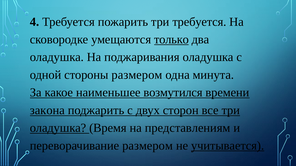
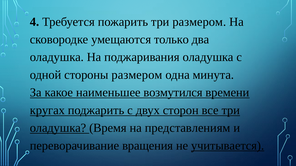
три требуется: требуется -> размером (199, 22)
только underline: present -> none (171, 40)
закона: закона -> кругах (47, 111)
переворачивание размером: размером -> вращения (148, 146)
